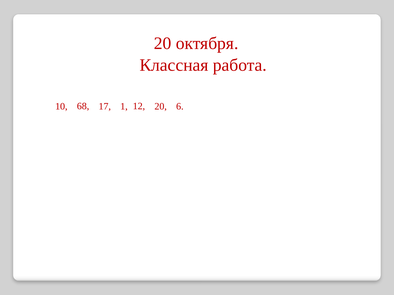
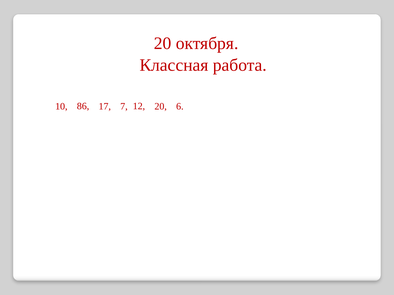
68: 68 -> 86 (83, 106)
1: 1 -> 7 (124, 107)
